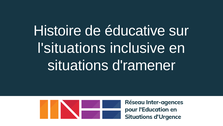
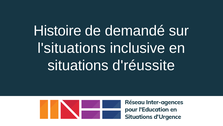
éducative: éducative -> demandé (135, 31)
d'ramener: d'ramener -> d'réussite (144, 65)
